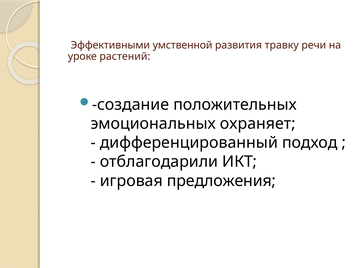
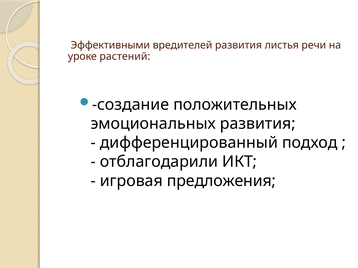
умственной: умственной -> вредителей (183, 45)
травку: травку -> листья (282, 45)
эмоциональных охраняет: охраняет -> развития (258, 124)
